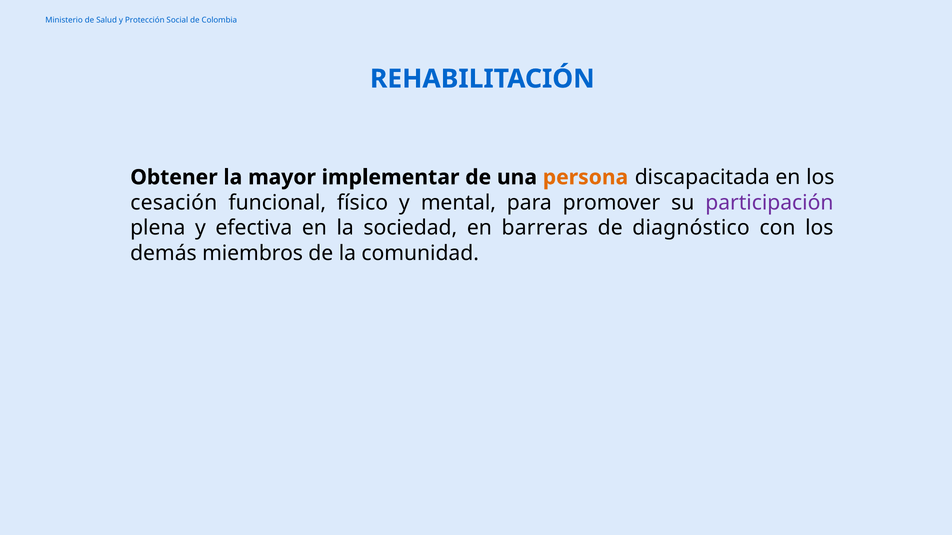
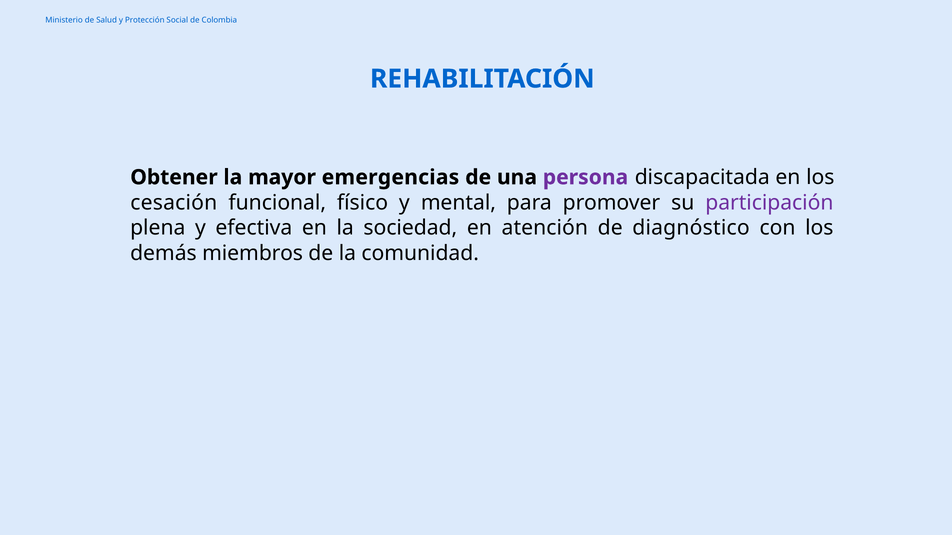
implementar: implementar -> emergencias (390, 177)
persona colour: orange -> purple (586, 177)
barreras: barreras -> atención (545, 228)
